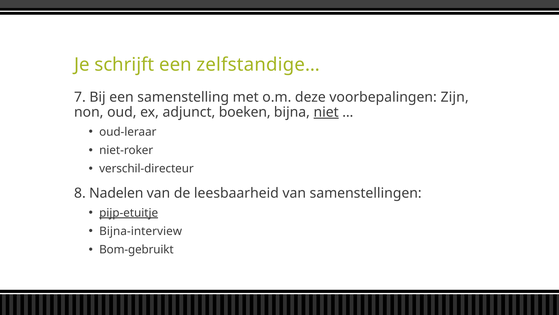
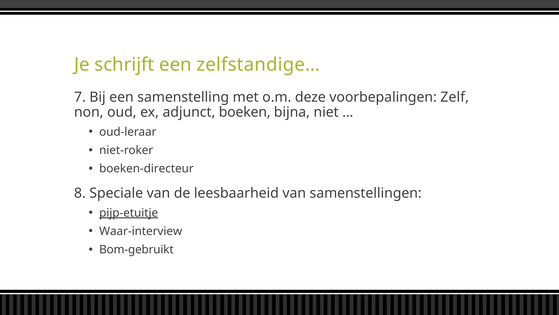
Zijn: Zijn -> Zelf (455, 97)
niet underline: present -> none (326, 112)
verschil-directeur: verschil-directeur -> boeken-directeur (146, 169)
Nadelen: Nadelen -> Speciale (116, 193)
Bijna-interview: Bijna-interview -> Waar-interview (141, 231)
